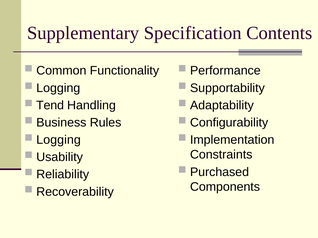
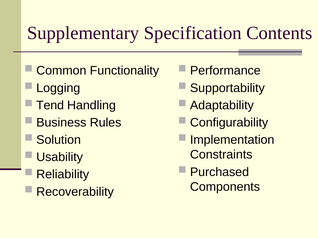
Logging: Logging -> Solution (59, 140)
